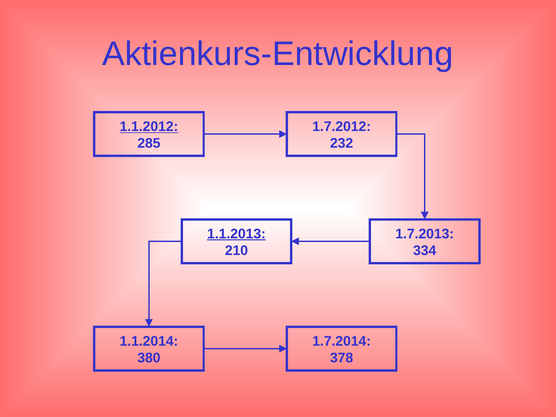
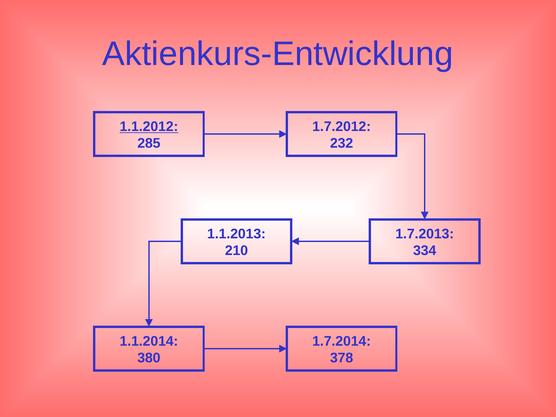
1.1.2013 underline: present -> none (236, 234)
